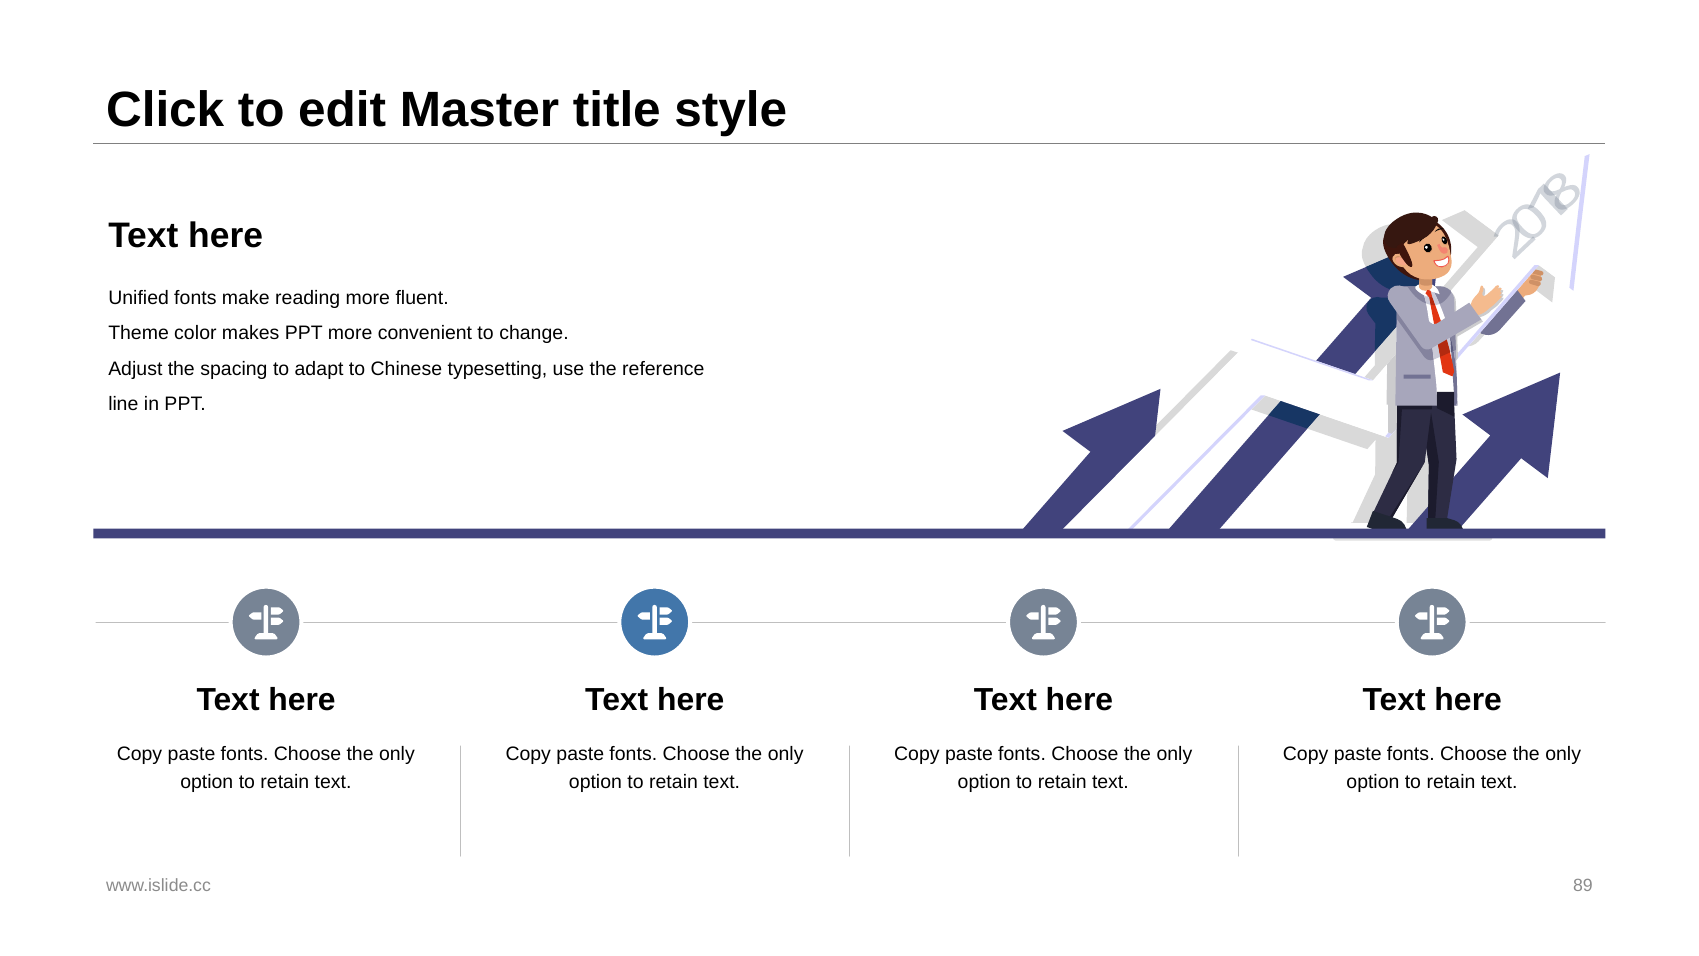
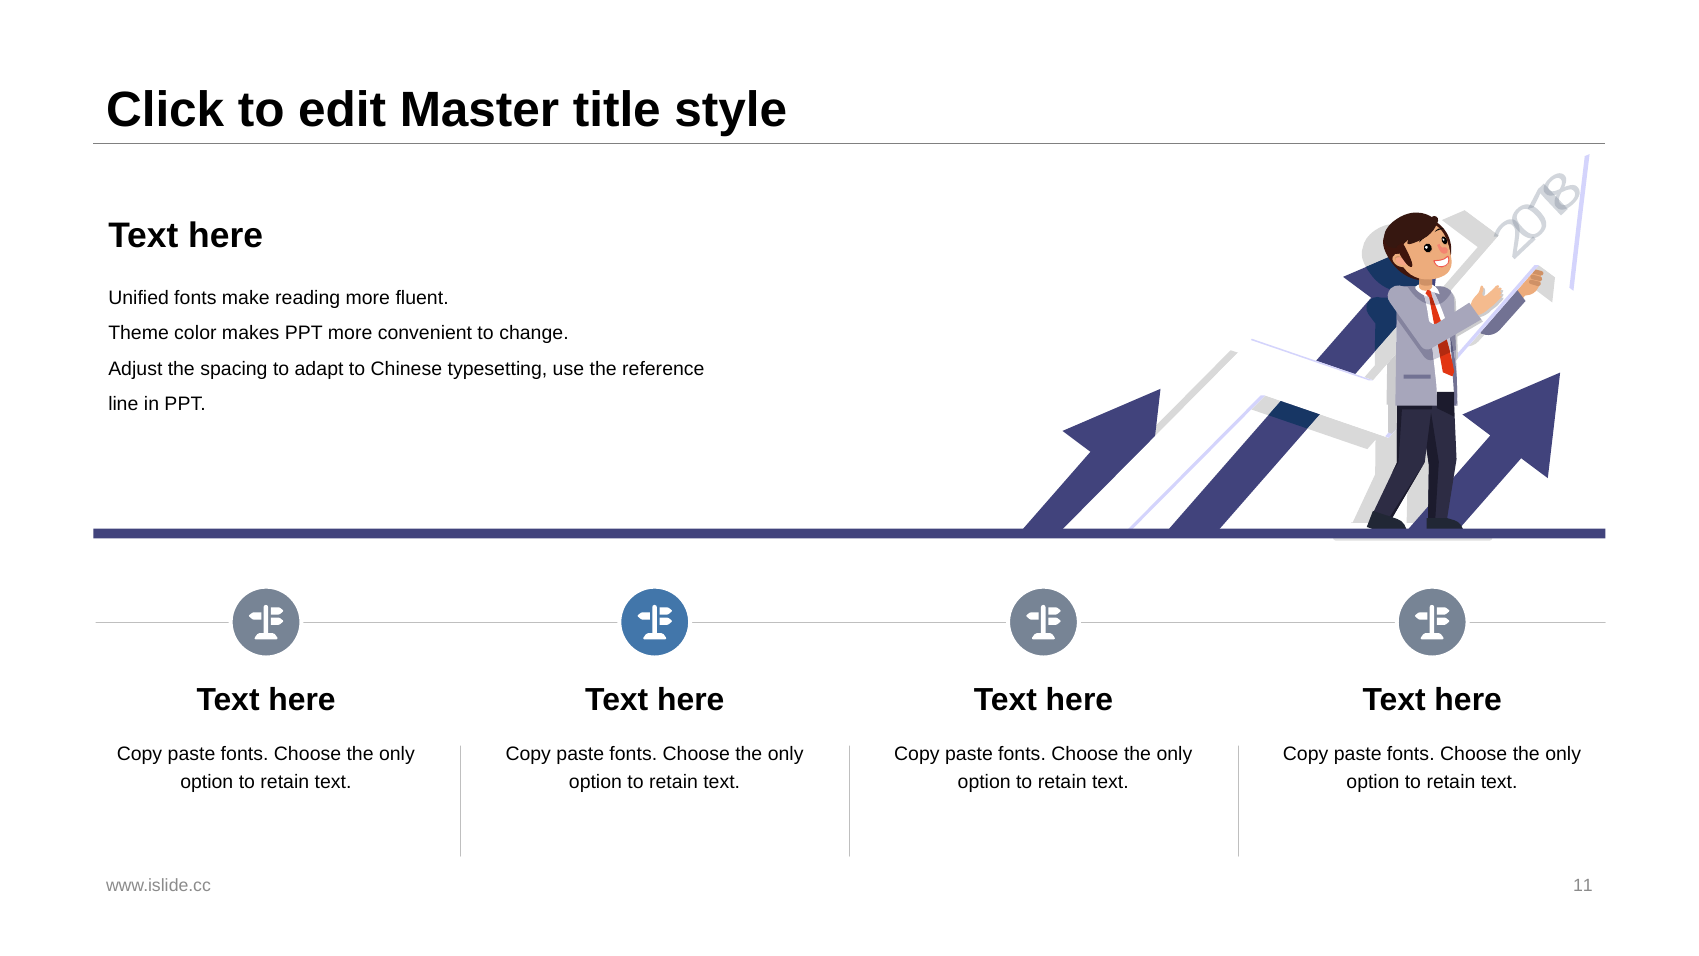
89: 89 -> 11 (1583, 885)
